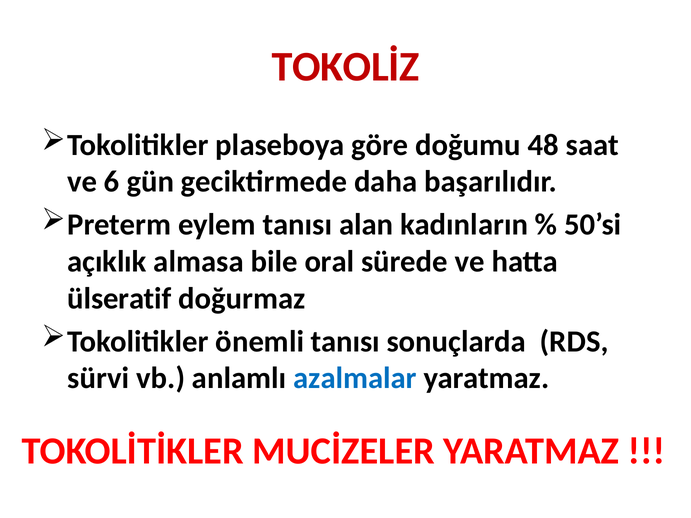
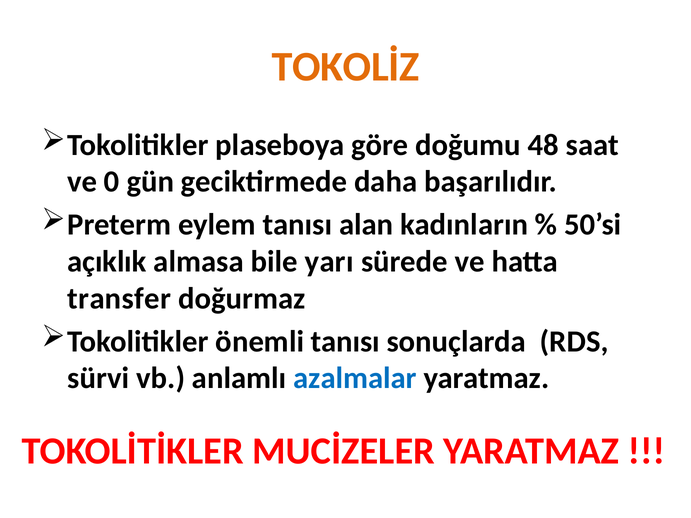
TOKOLİZ colour: red -> orange (346, 67)
6: 6 -> 0 (112, 182)
oral: oral -> yarı (329, 262)
ülseratif: ülseratif -> transfer (119, 299)
